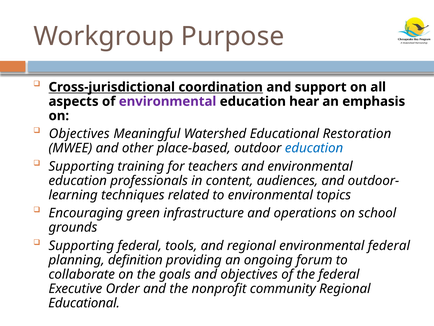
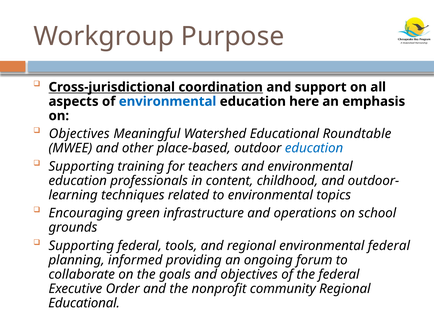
environmental colour: purple -> blue (168, 101)
hear: hear -> here (304, 101)
Restoration: Restoration -> Roundtable (357, 134)
audiences: audiences -> childhood (287, 180)
definition: definition -> informed (135, 260)
